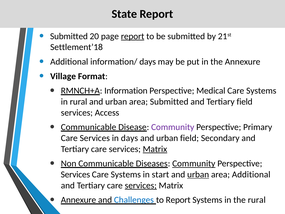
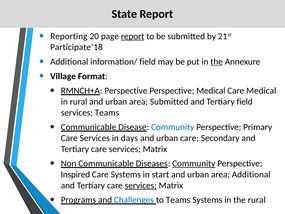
Submitted: Submitted -> Reporting (69, 36)
Settlement’18: Settlement’18 -> Participate’18 (76, 47)
information/ days: days -> field (148, 62)
the underline: none -> present (217, 62)
RMNCH+A Information: Information -> Perspective (126, 91)
Systems: Systems -> Medical (261, 91)
services Access: Access -> Teams (107, 113)
Community colour: purple -> blue (173, 127)
urban field: field -> care (189, 138)
Matrix underline: present -> none (155, 149)
Services: Services -> Inspired (75, 174)
urban underline: present -> none (198, 174)
Annexure: Annexure -> Programs (78, 200)
to Report: Report -> Teams (178, 200)
